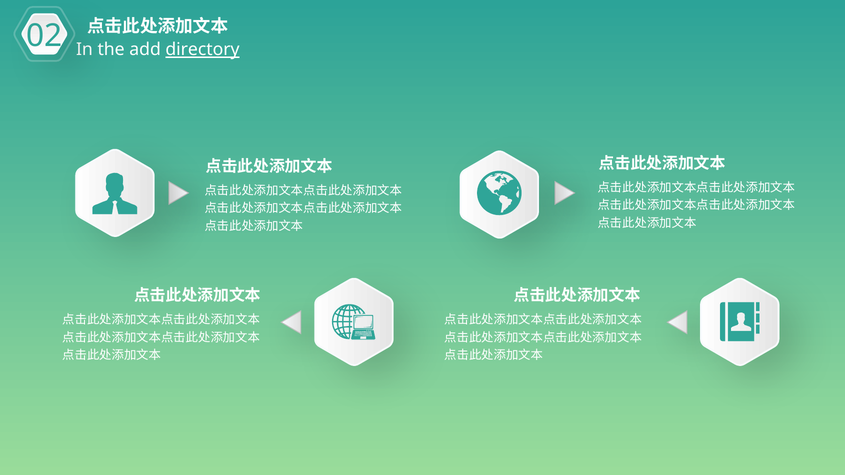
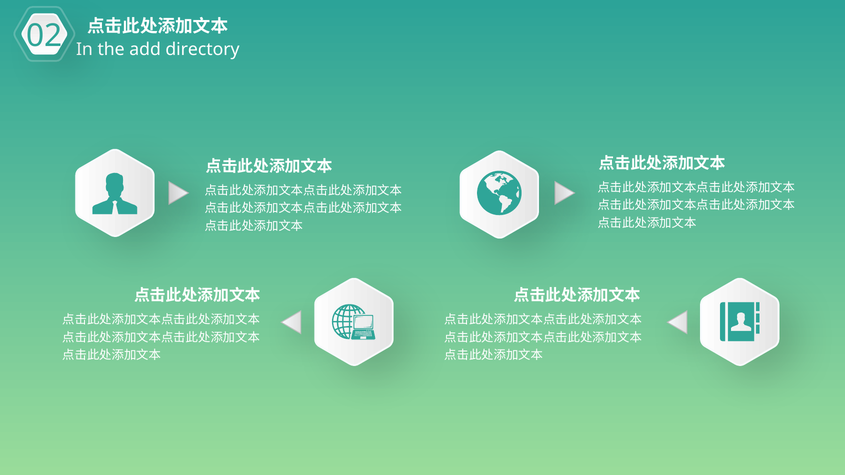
directory underline: present -> none (202, 50)
